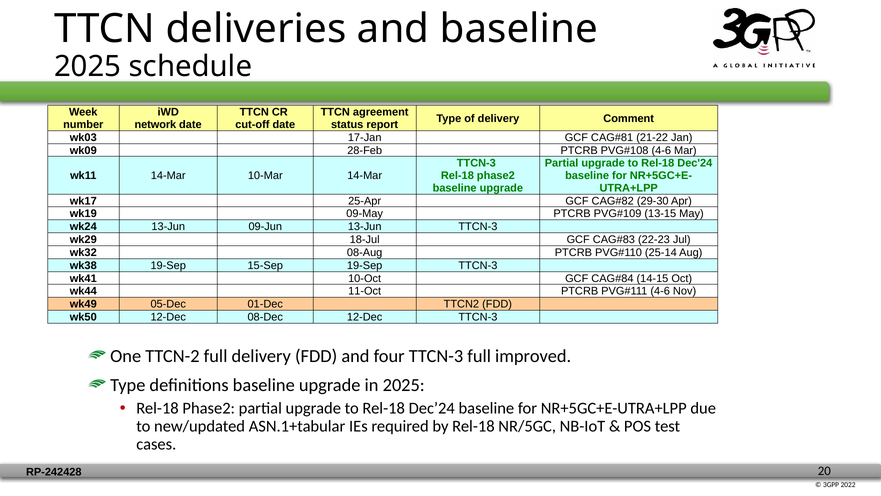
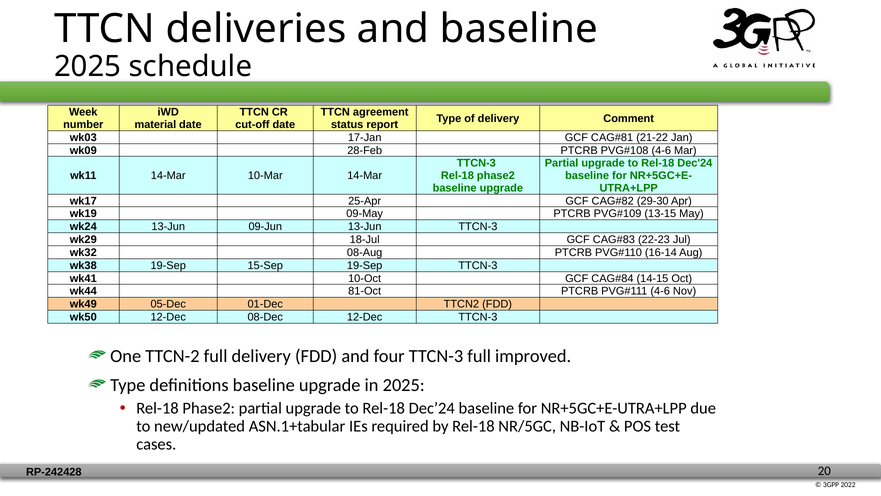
network: network -> material (155, 124)
25-14: 25-14 -> 16-14 (661, 252)
11-Oct: 11-Oct -> 81-Oct (365, 291)
